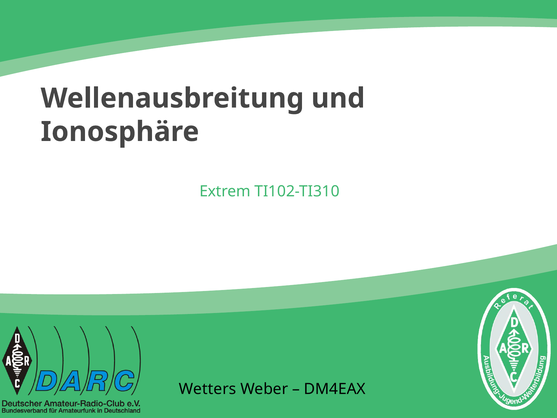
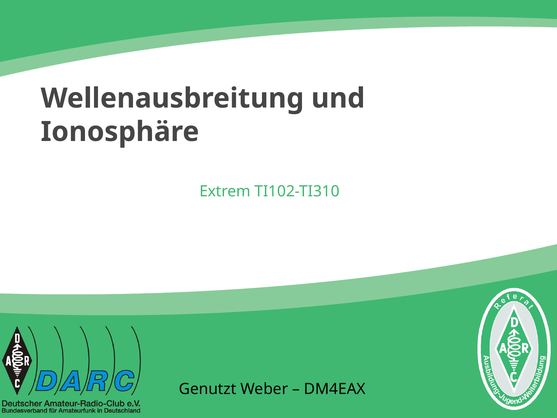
Wetters: Wetters -> Genutzt (208, 389)
